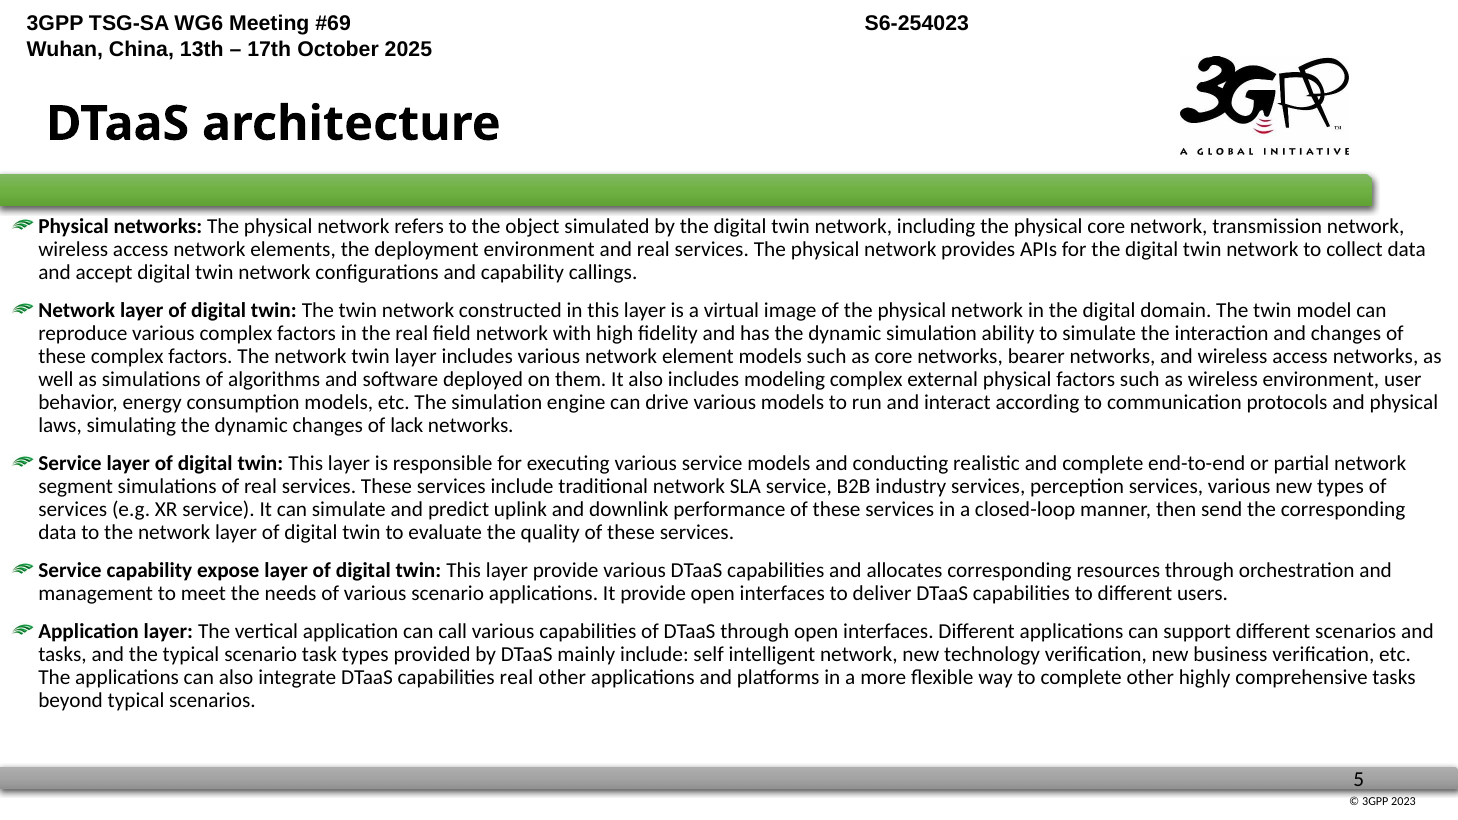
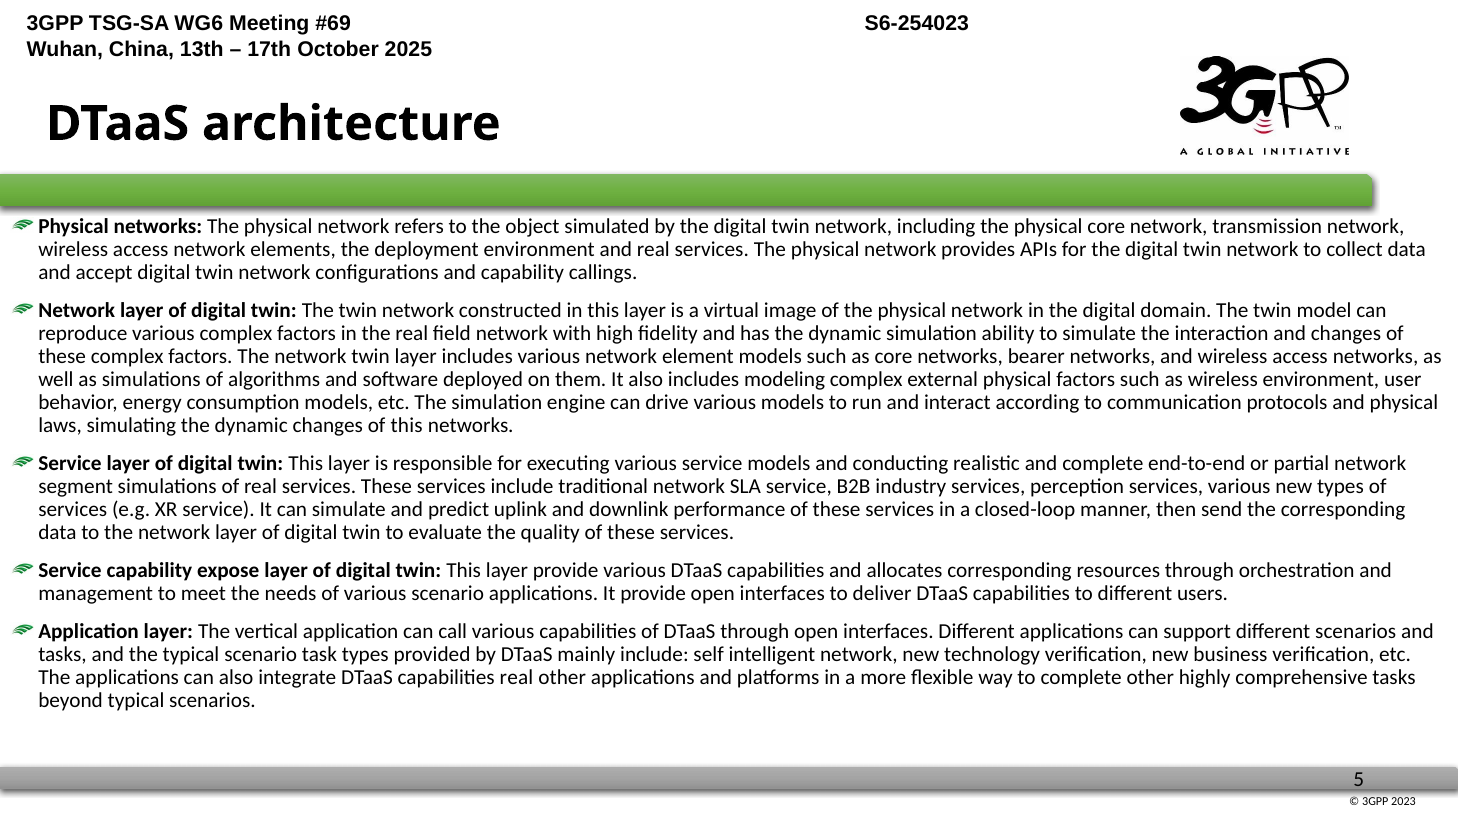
of lack: lack -> this (407, 425)
